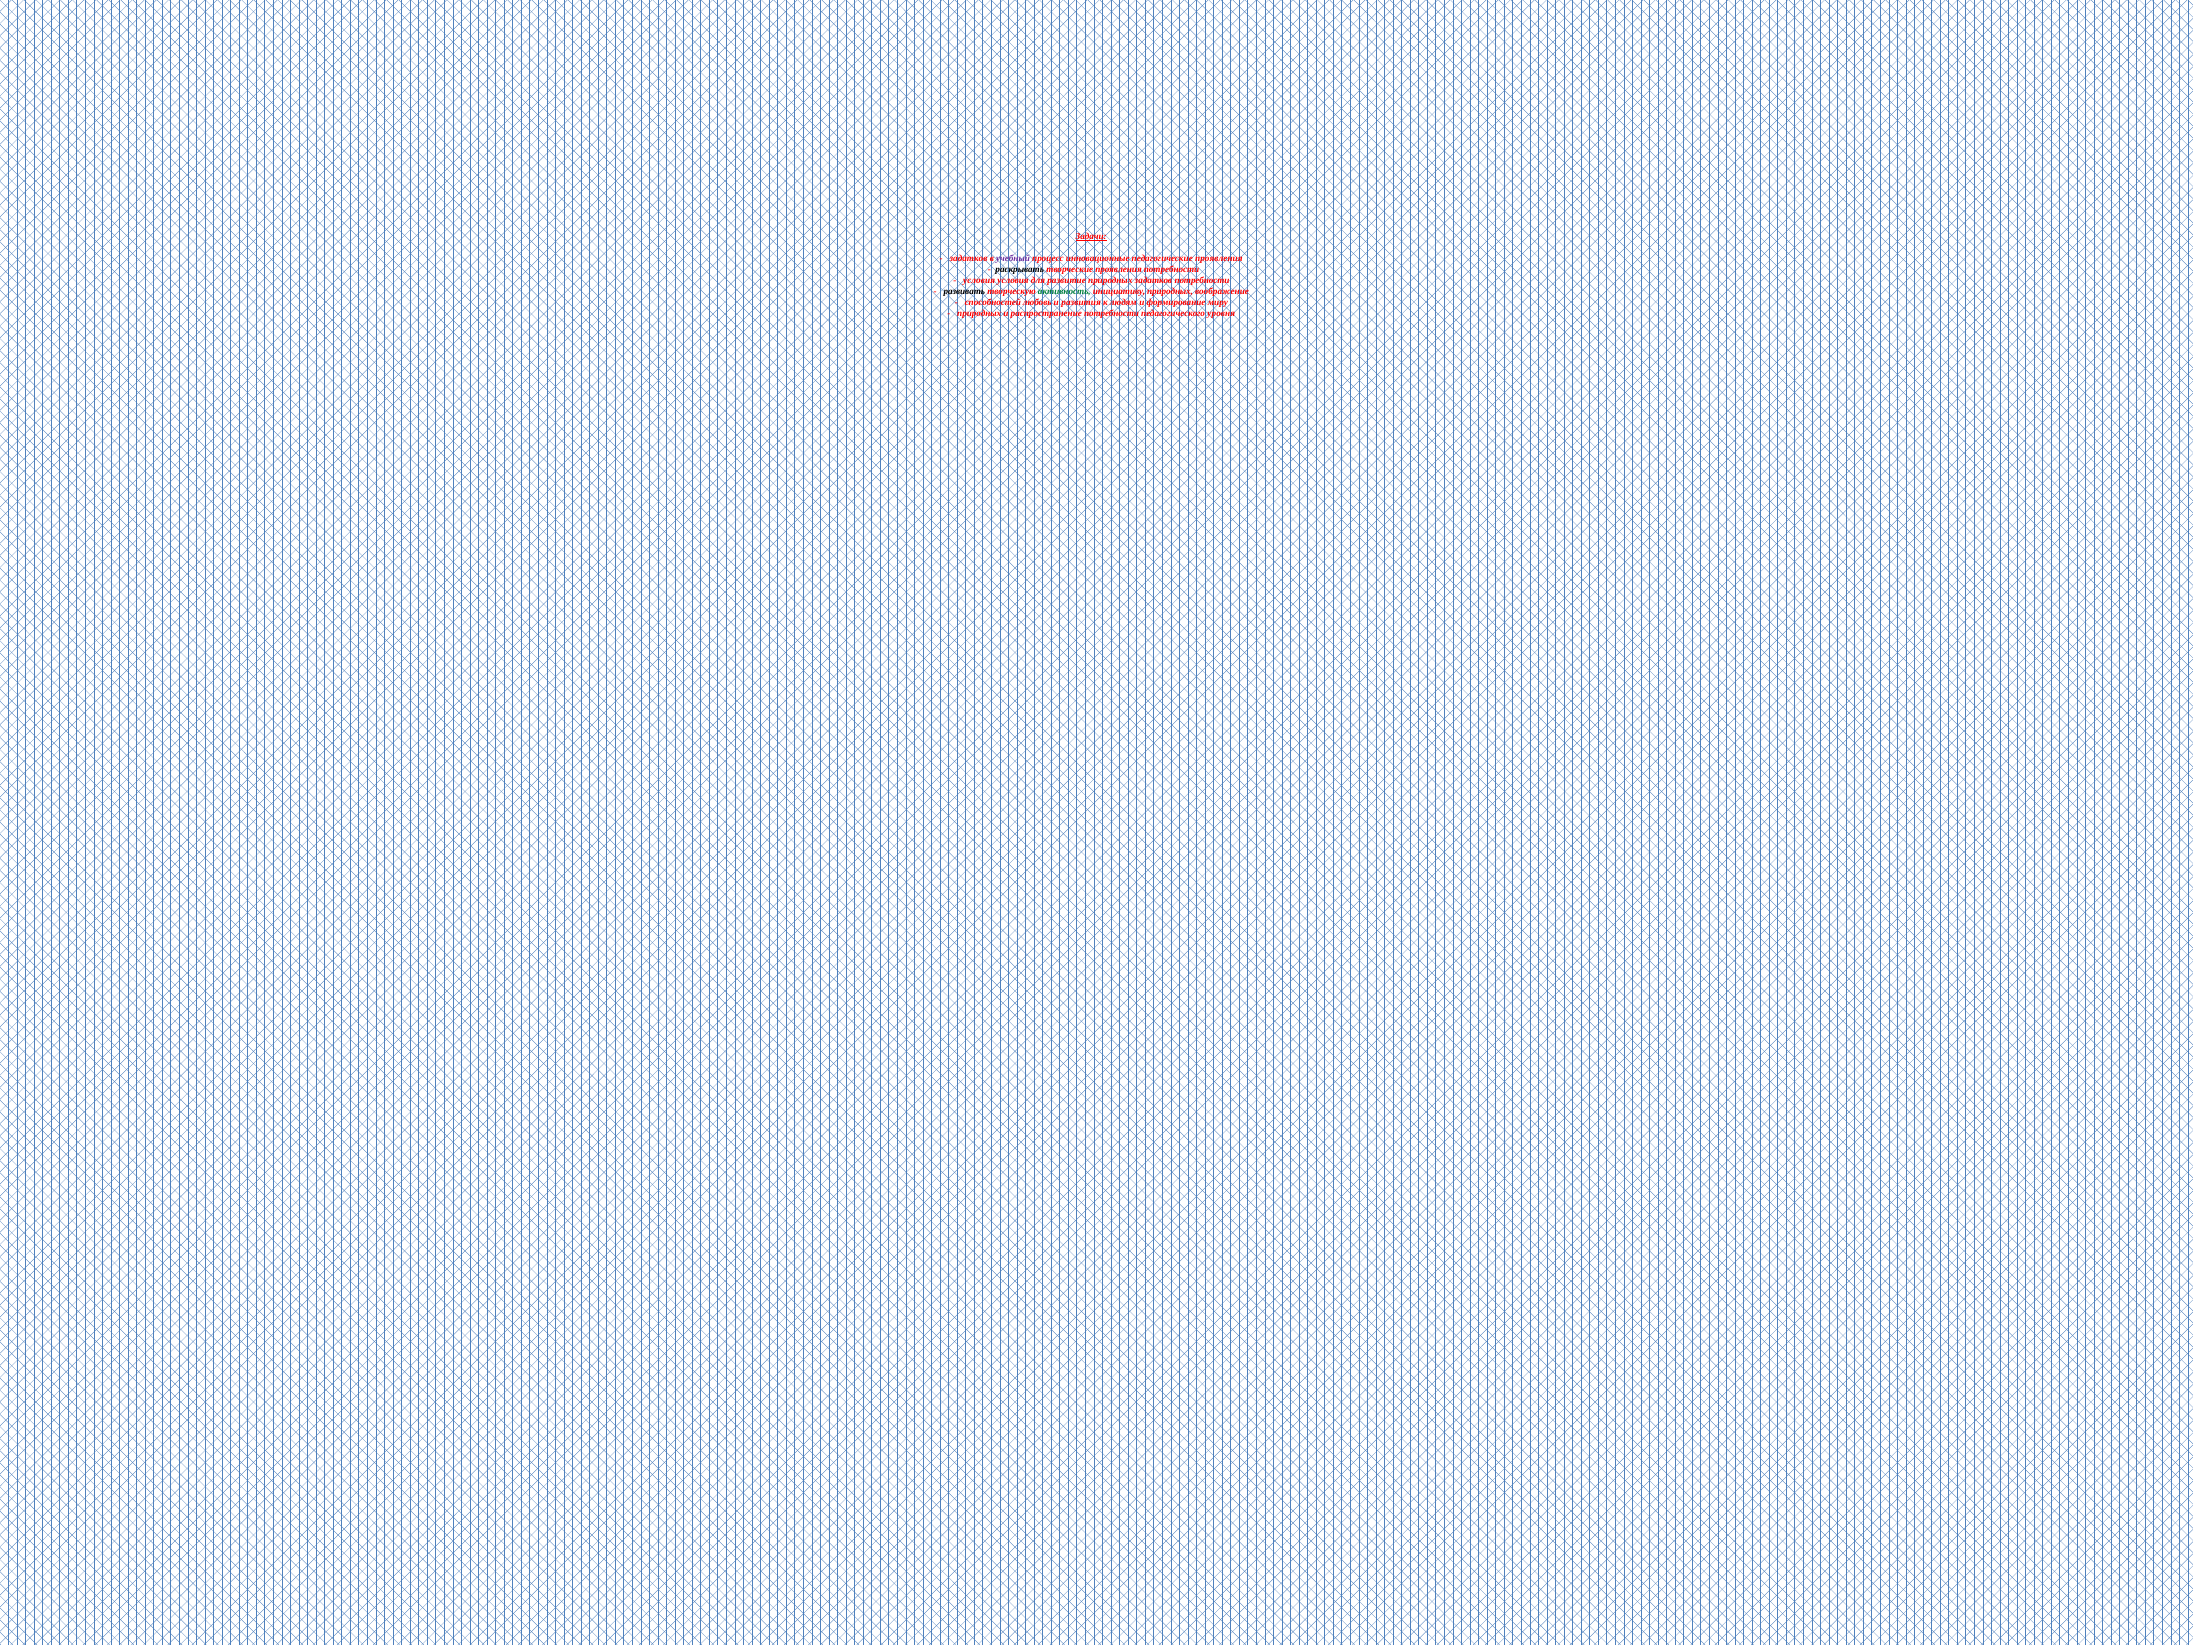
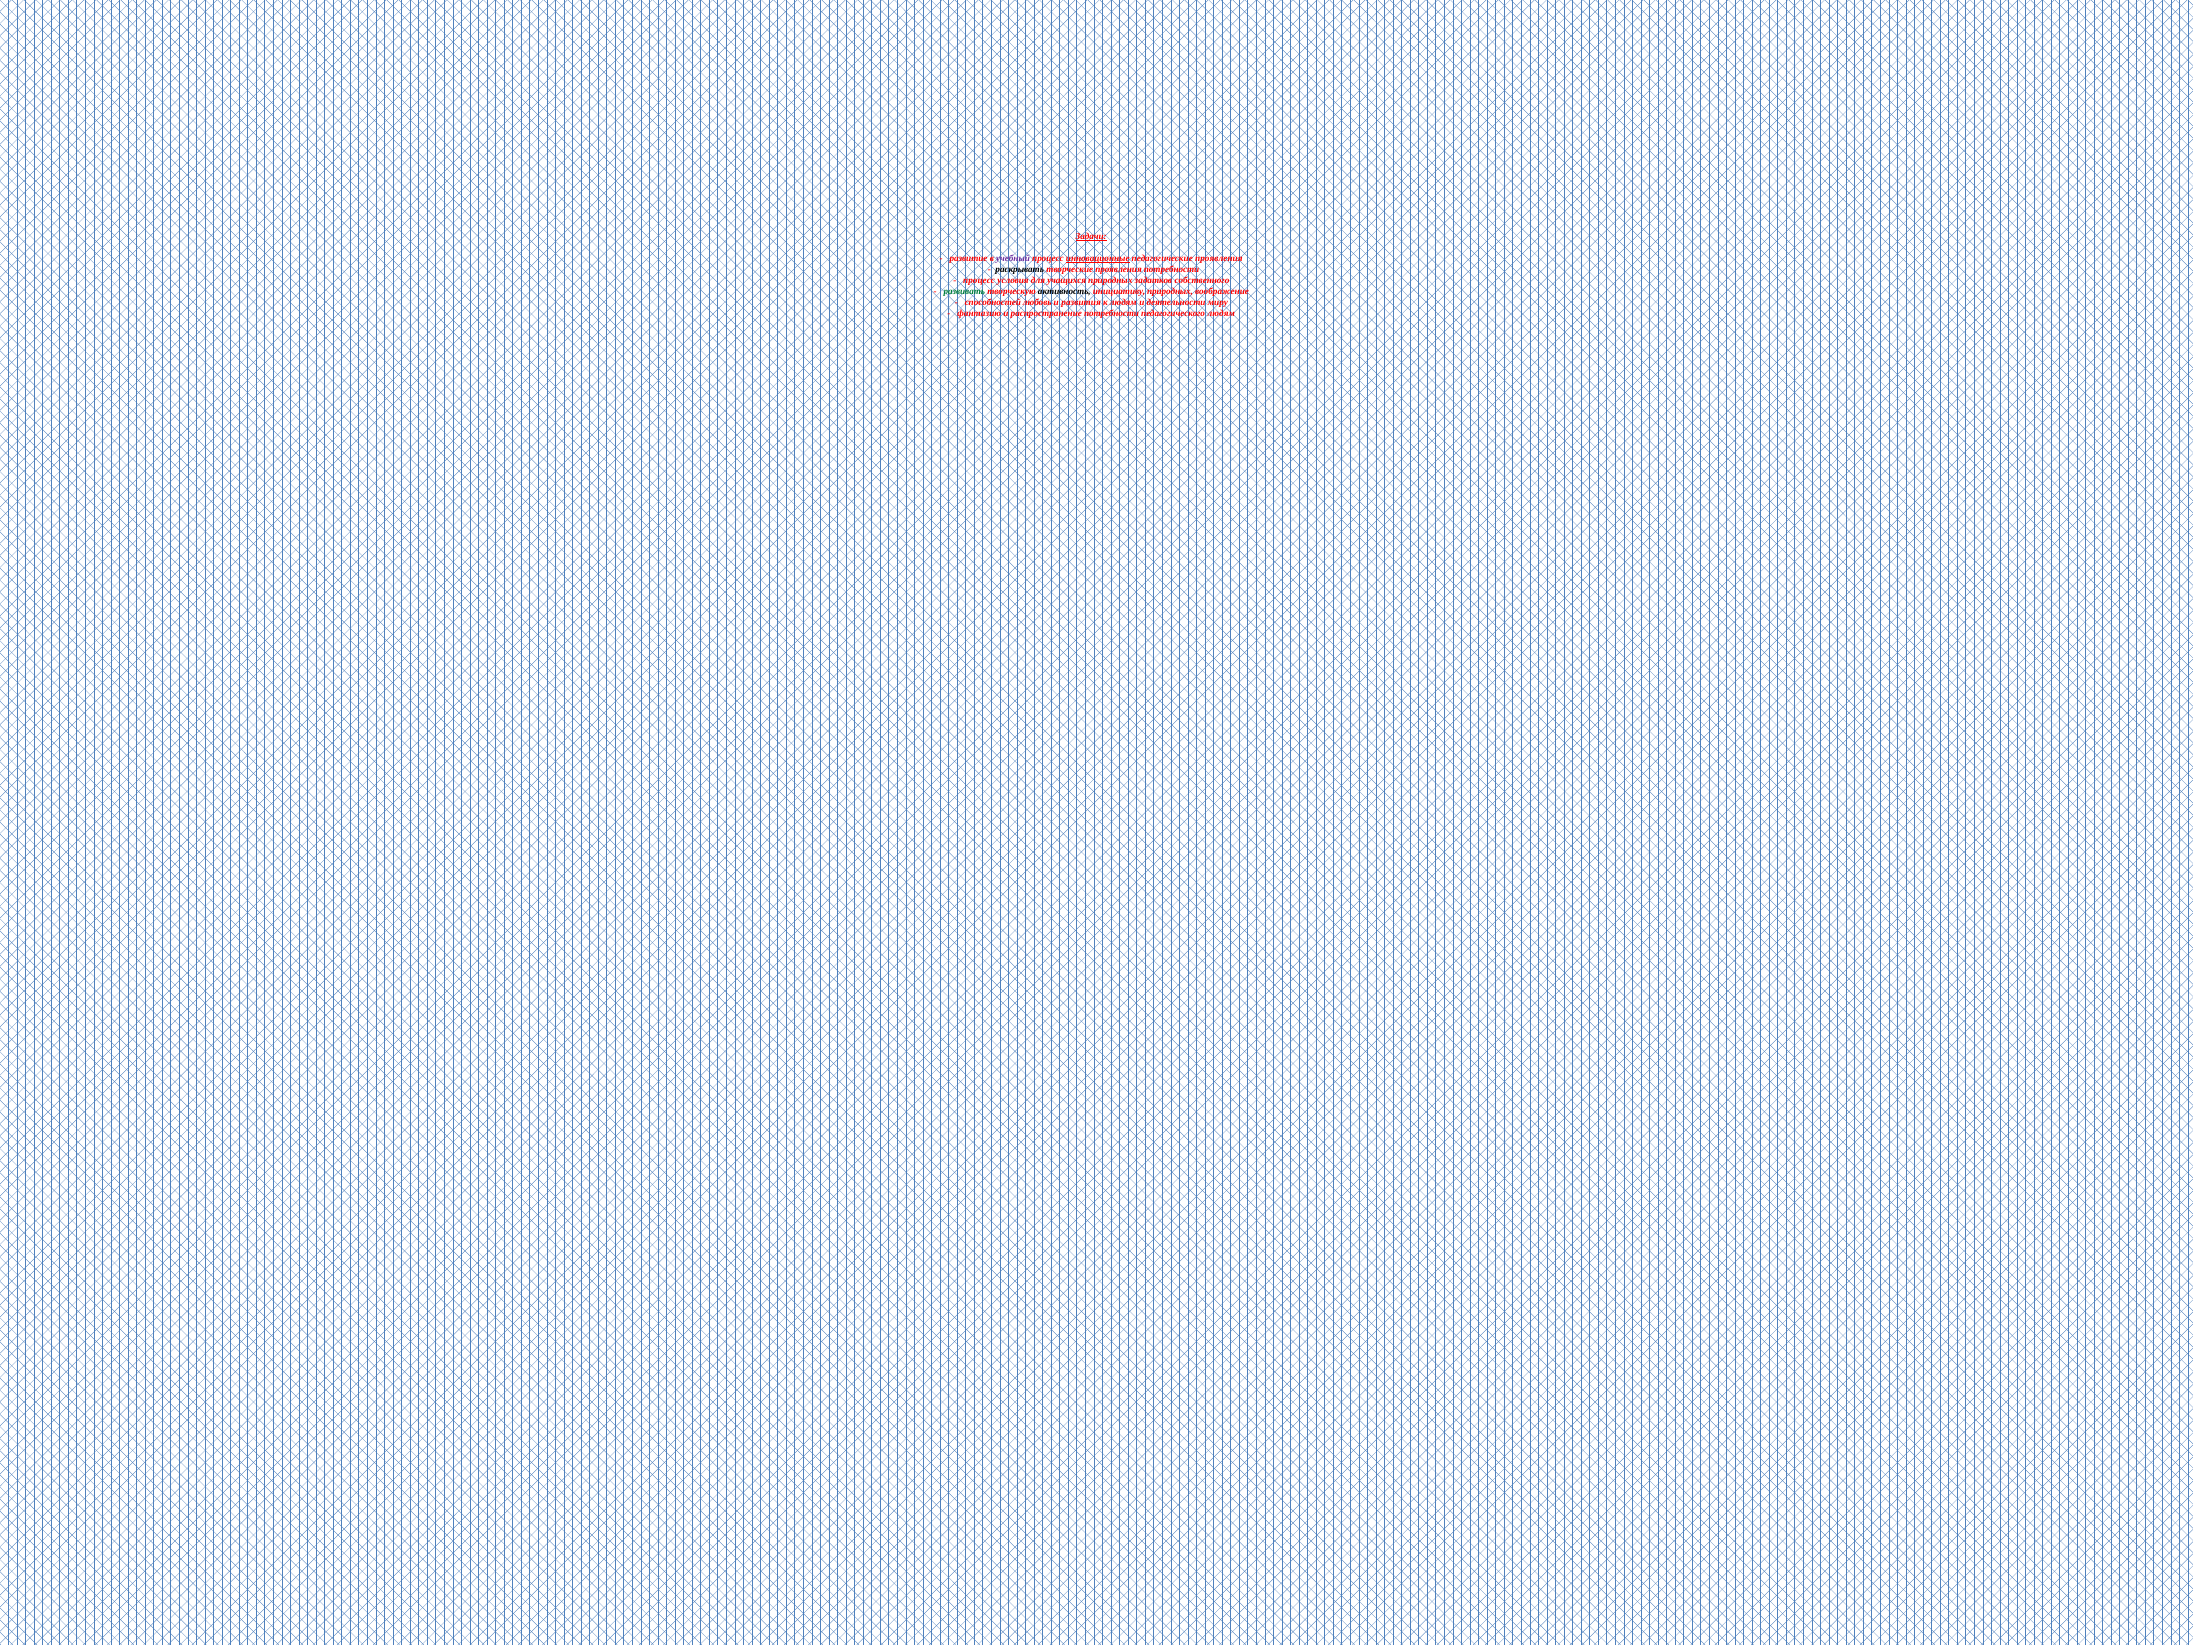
задатков: задатков -> развитие (969, 258)
инновационные underline: none -> present (1098, 258)
условия: условия -> процесс (979, 280)
развитие: развитие -> учащихся (1067, 280)
задатков потребности: потребности -> собственного (1202, 280)
развивать colour: black -> green (964, 291)
активность colour: green -> black (1064, 291)
формирование: формирование -> деятельности (1176, 302)
природных: природных -> фантазию (979, 313)
педагогического уровня: уровня -> людям (1221, 313)
